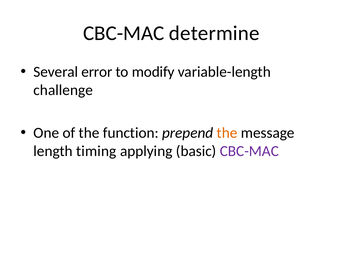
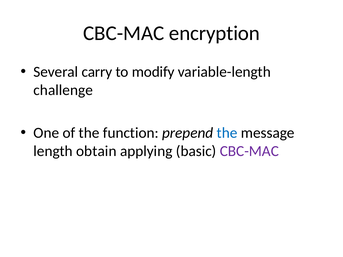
determine: determine -> encryption (214, 33)
error: error -> carry (97, 72)
the colour: orange -> blue (227, 133)
timing: timing -> obtain (96, 151)
